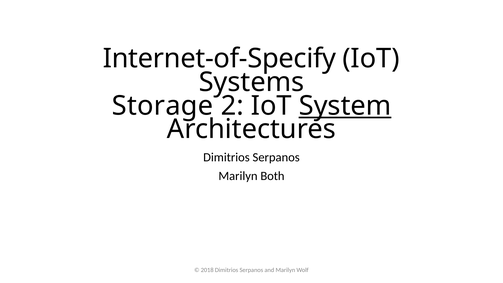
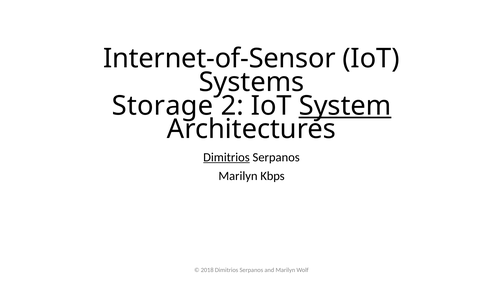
Internet-of-Specify: Internet-of-Specify -> Internet-of-Sensor (219, 59)
Dimitrios underline: none -> present (226, 157)
Both: Both -> Kbps (273, 176)
